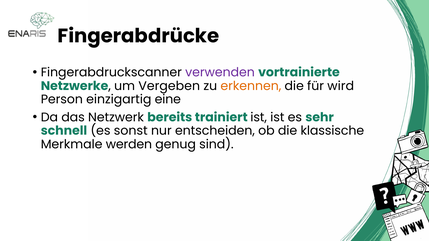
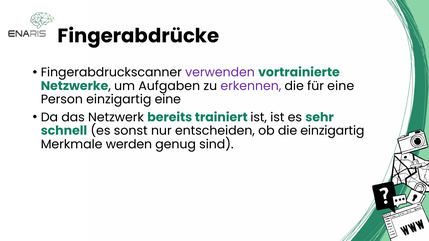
Vergeben: Vergeben -> Aufgaben (169, 86)
erkennen colour: orange -> purple (251, 86)
für wird: wird -> eine (341, 86)
die klassische: klassische -> einzigartig (332, 131)
